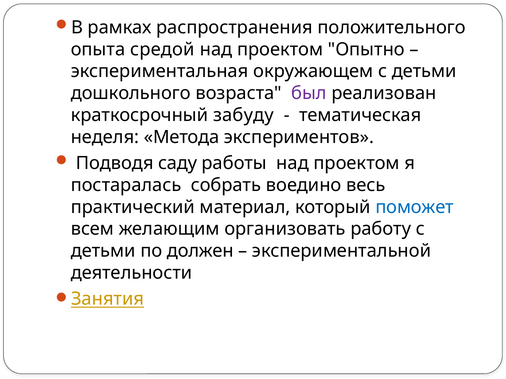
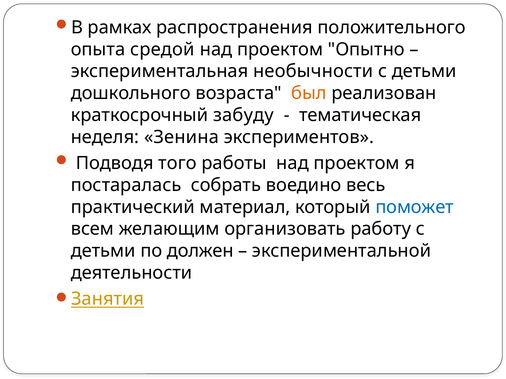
окружающем: окружающем -> необычности (313, 71)
был colour: purple -> orange (309, 93)
Метода: Метода -> Зенина (181, 137)
саду: саду -> того (178, 163)
